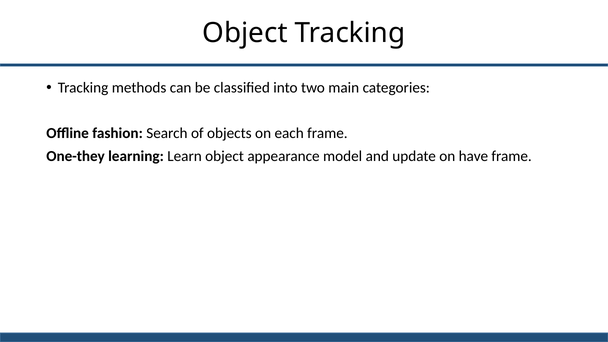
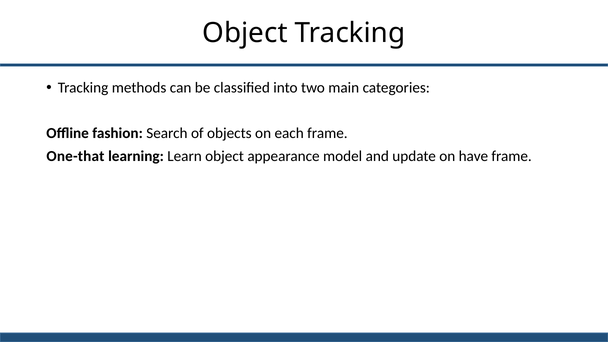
One-they: One-they -> One-that (75, 156)
